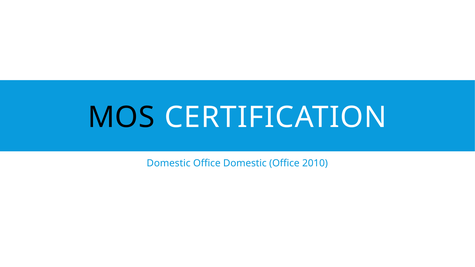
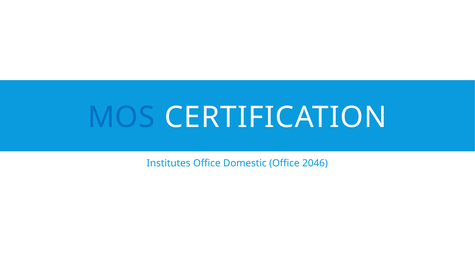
MOS colour: black -> blue (121, 117)
Domestic: Domestic -> Institutes (169, 163)
2010: 2010 -> 2046 (315, 163)
